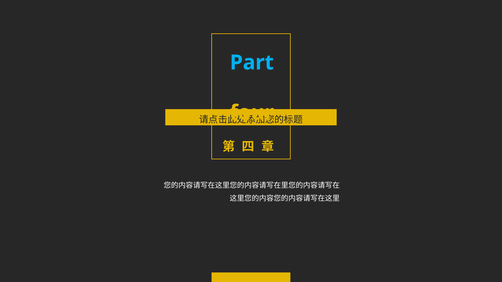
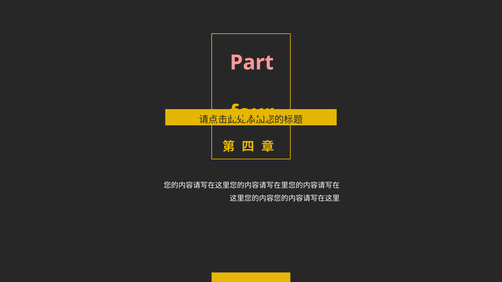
Part colour: light blue -> pink (252, 63)
